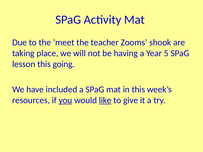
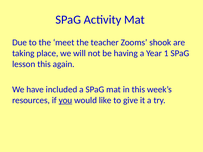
5: 5 -> 1 (166, 53)
going: going -> again (64, 64)
like underline: present -> none (105, 100)
